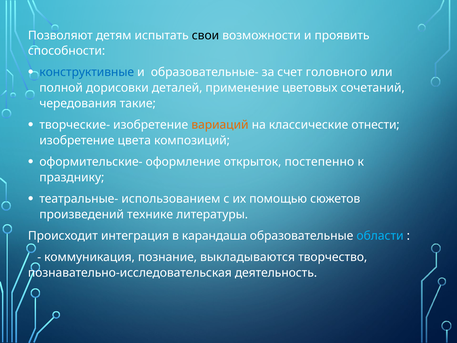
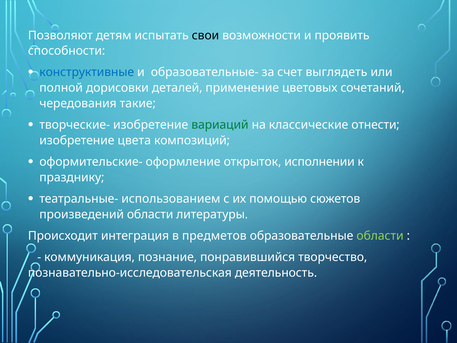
головного: головного -> выглядеть (336, 72)
вариаций colour: orange -> green (220, 125)
постепенно: постепенно -> исполнении (320, 162)
произведений технике: технике -> области (150, 214)
карандаша: карандаша -> предметов (214, 236)
области colour: light blue -> light green (380, 236)
выкладываются: выкладываются -> понравившийся (248, 257)
